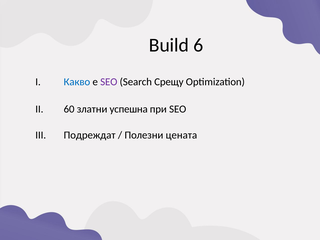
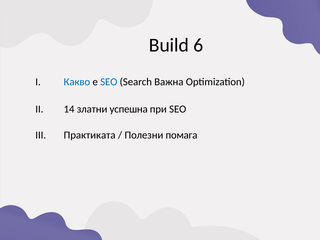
SEO colour: purple -> blue (109, 82)
Срещу: Срещу -> Важна (169, 82)
60: 60 -> 14 (69, 109)
Подреждат: Подреждат -> Практиката (90, 135)
цената: цената -> помага (181, 135)
